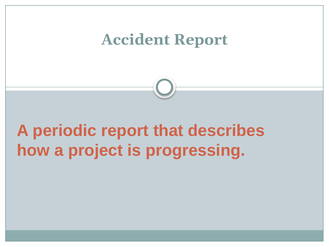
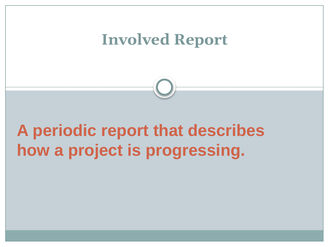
Accident: Accident -> Involved (136, 40)
